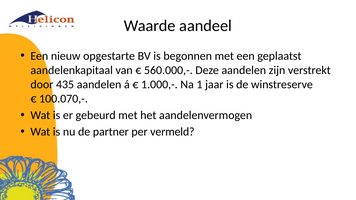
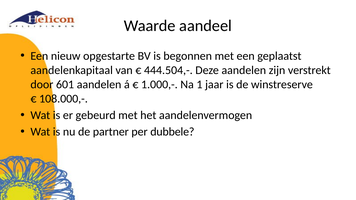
560.000,-: 560.000,- -> 444.504,- (168, 70)
435: 435 -> 601 (65, 84)
100.070,-: 100.070,- -> 108.000,- (63, 99)
vermeld: vermeld -> dubbele (172, 132)
